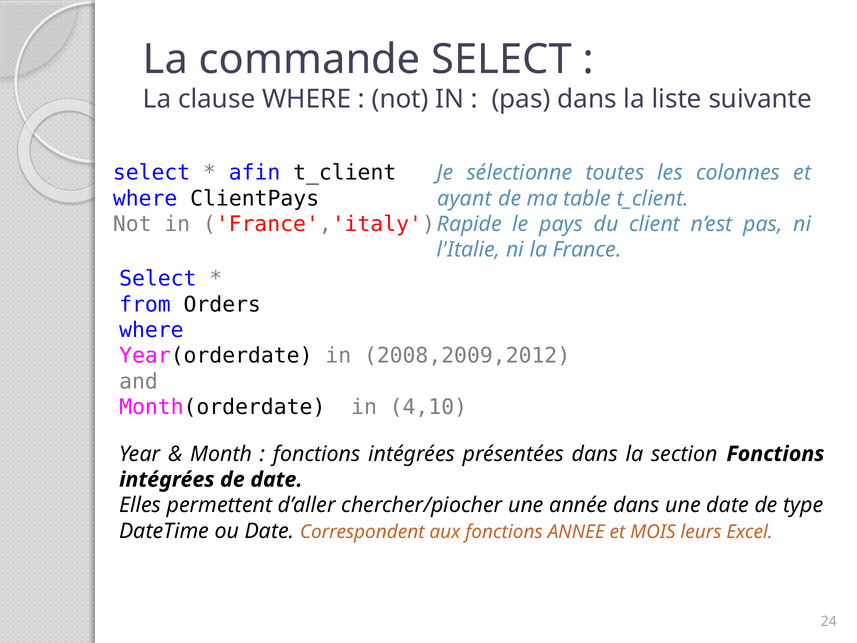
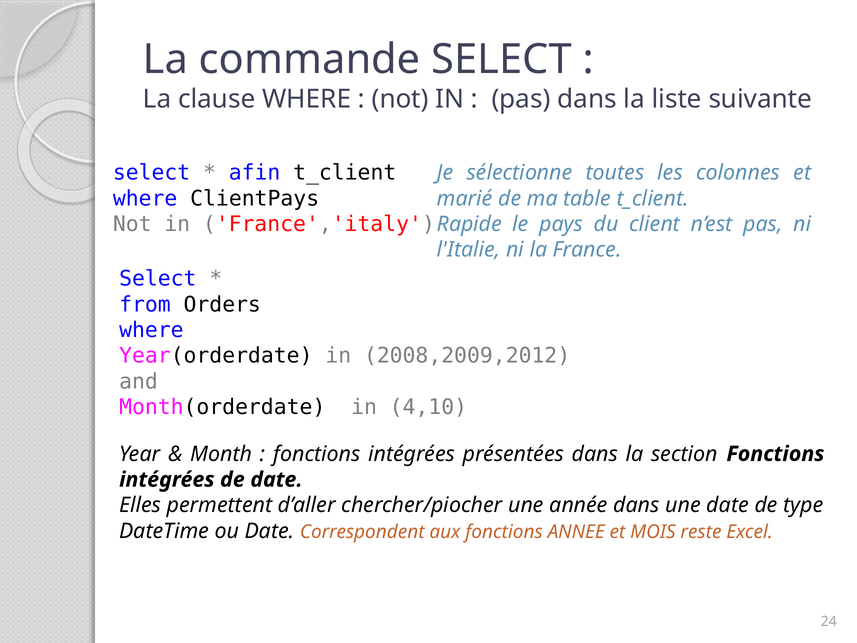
ayant: ayant -> marié (465, 198)
leurs: leurs -> reste (701, 532)
